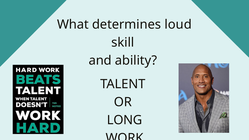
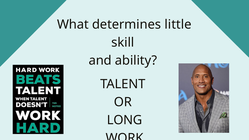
loud: loud -> little (178, 25)
